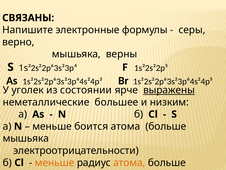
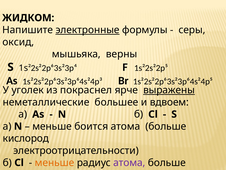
СВЯЗАНЫ: СВЯЗАНЫ -> ЖИДКОМ (28, 18)
электронные underline: none -> present (88, 30)
верно: верно -> оксид (18, 42)
состоянии: состоянии -> покраснел (86, 90)
низким: низким -> вдвоем (169, 102)
мышьяка: мышьяка -> кислород (26, 138)
атома colour: orange -> purple (129, 162)
